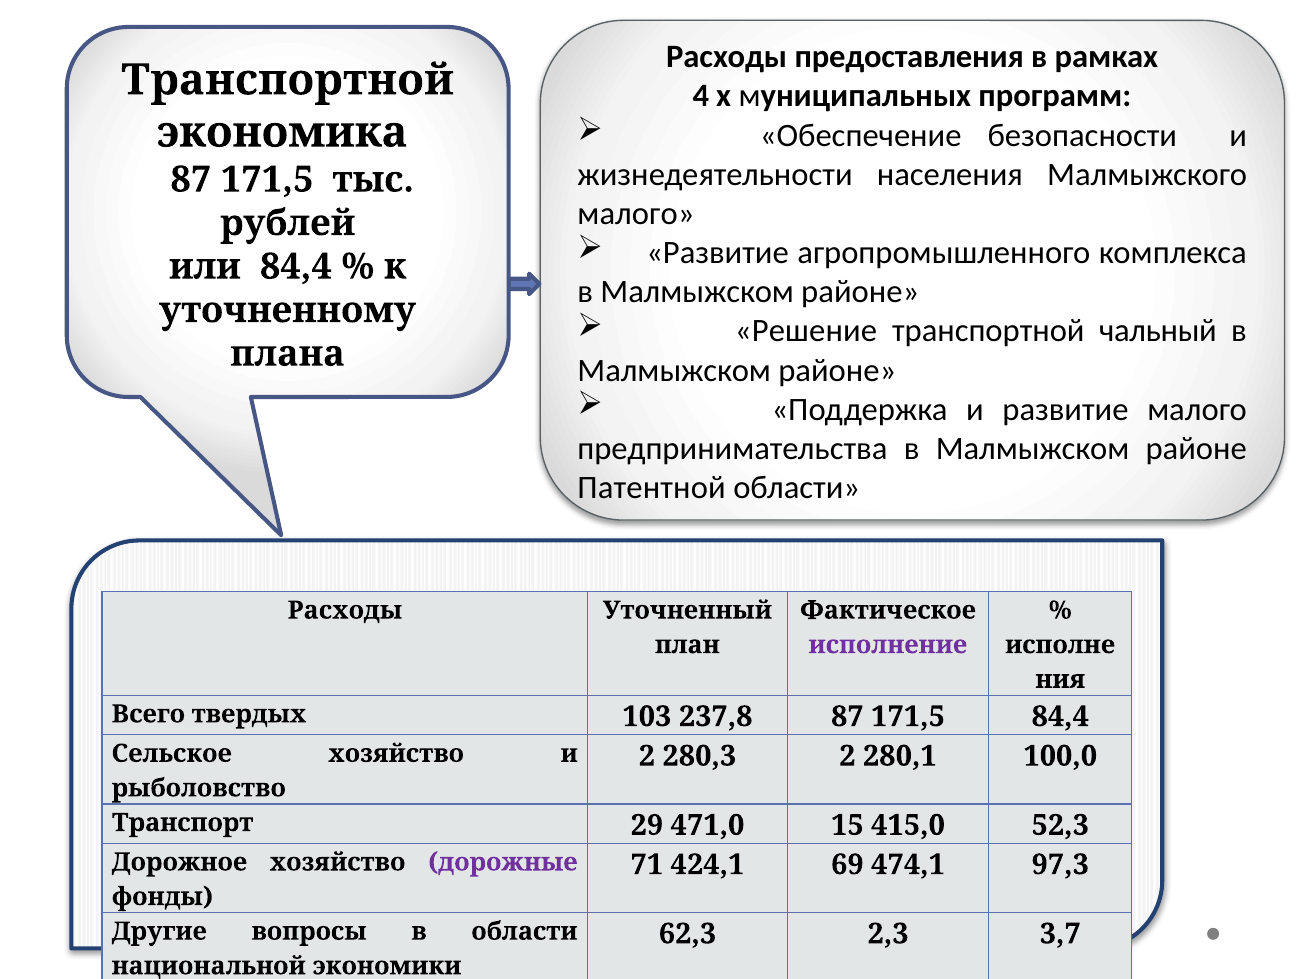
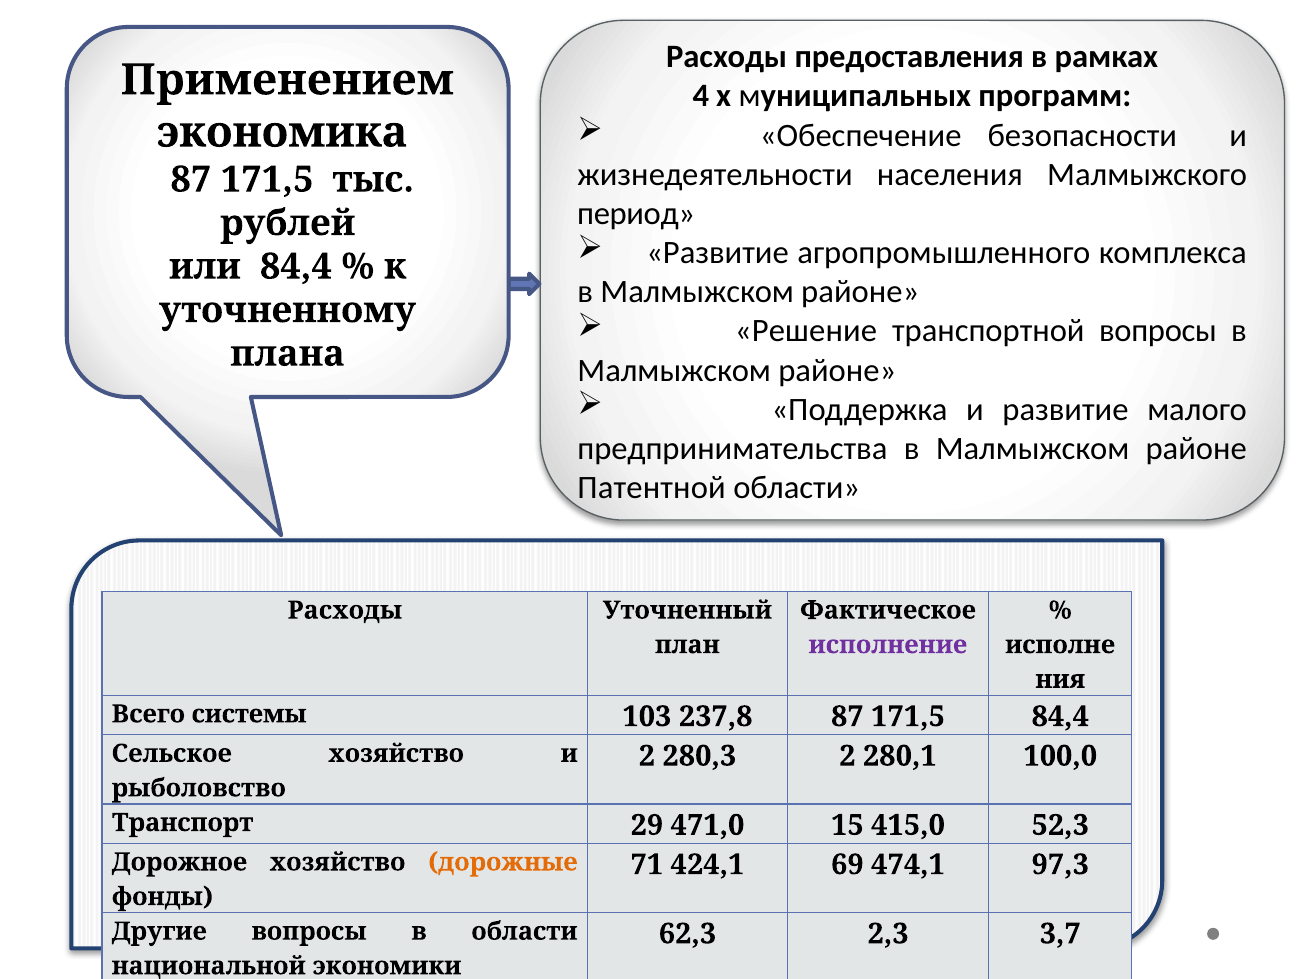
Транспортной: Транспортной -> Применением (287, 80)
малого: малого -> период (636, 214)
транспортной чальный: чальный -> вопросы (1158, 331)
твердых: твердых -> системы (249, 714)
дорожные colour: purple -> orange (503, 862)
